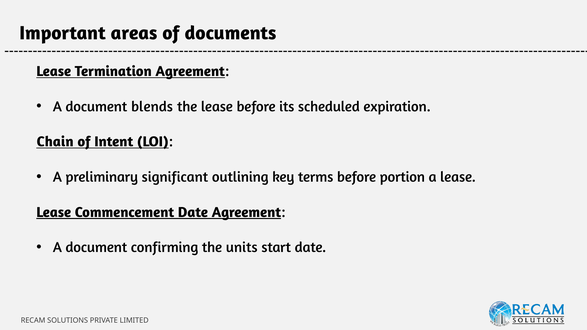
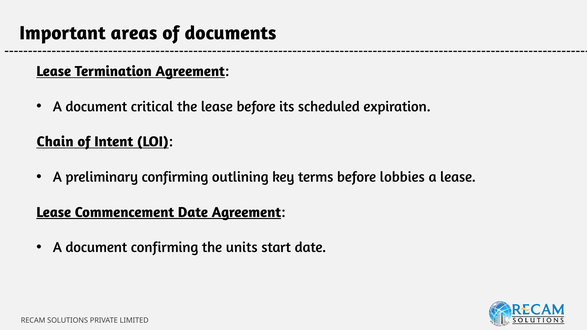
blends: blends -> critical (152, 107)
preliminary significant: significant -> confirming (175, 177)
portion: portion -> lobbies (402, 177)
